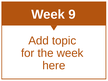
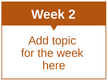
9: 9 -> 2 (72, 14)
